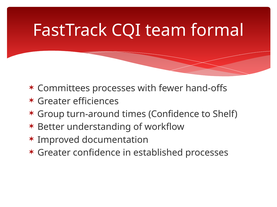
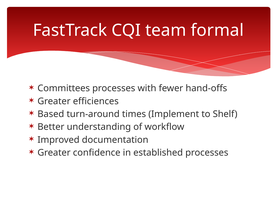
Group: Group -> Based (51, 114)
times Confidence: Confidence -> Implement (174, 114)
